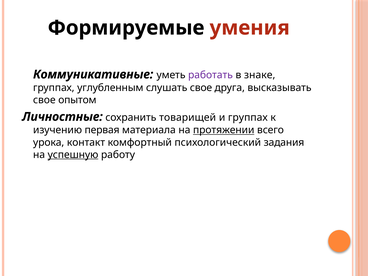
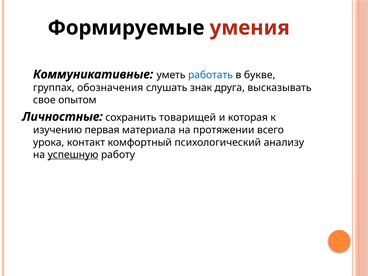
работать colour: purple -> blue (210, 75)
знаке: знаке -> букве (260, 75)
углубленным: углубленным -> обозначения (110, 88)
слушать свое: свое -> знак (201, 88)
и группах: группах -> которая (248, 117)
протяжении underline: present -> none (224, 130)
задания: задания -> анализу (284, 142)
